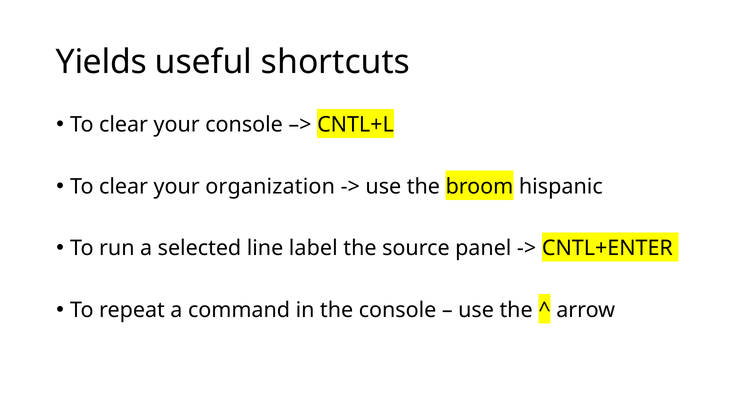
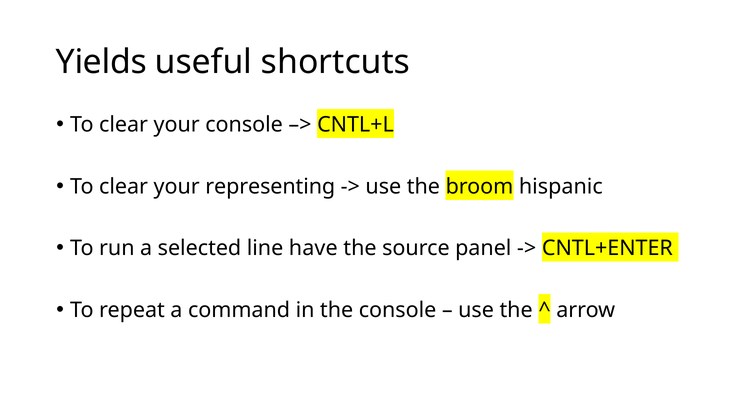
organization: organization -> representing (270, 187)
label: label -> have (313, 248)
